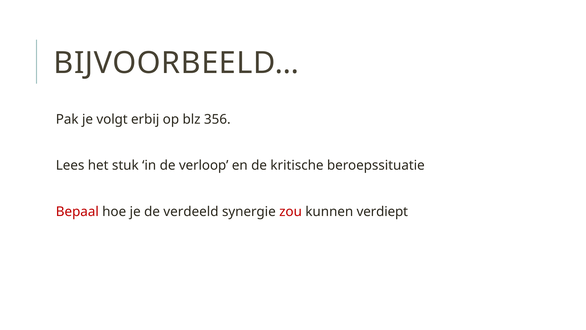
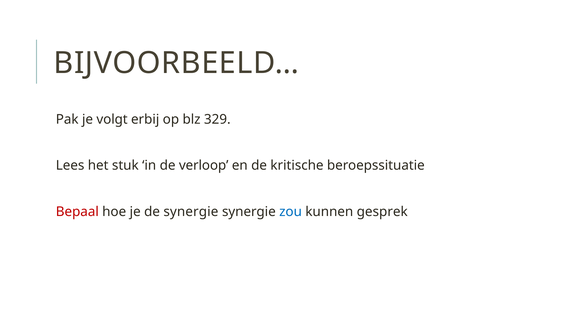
356: 356 -> 329 (217, 119)
de verdeeld: verdeeld -> synergie (191, 211)
zou colour: red -> blue (291, 211)
verdiept: verdiept -> gesprek (382, 211)
